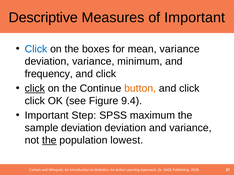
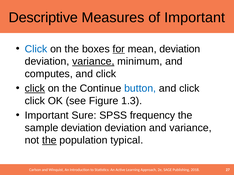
for underline: none -> present (119, 49)
mean variance: variance -> deviation (180, 49)
variance underline: none -> present (93, 62)
frequency: frequency -> computes (49, 74)
button colour: orange -> blue (140, 89)
9.4: 9.4 -> 1.3 (132, 101)
Step: Step -> Sure (84, 116)
maximum: maximum -> frequency (153, 116)
lowest: lowest -> typical (127, 141)
